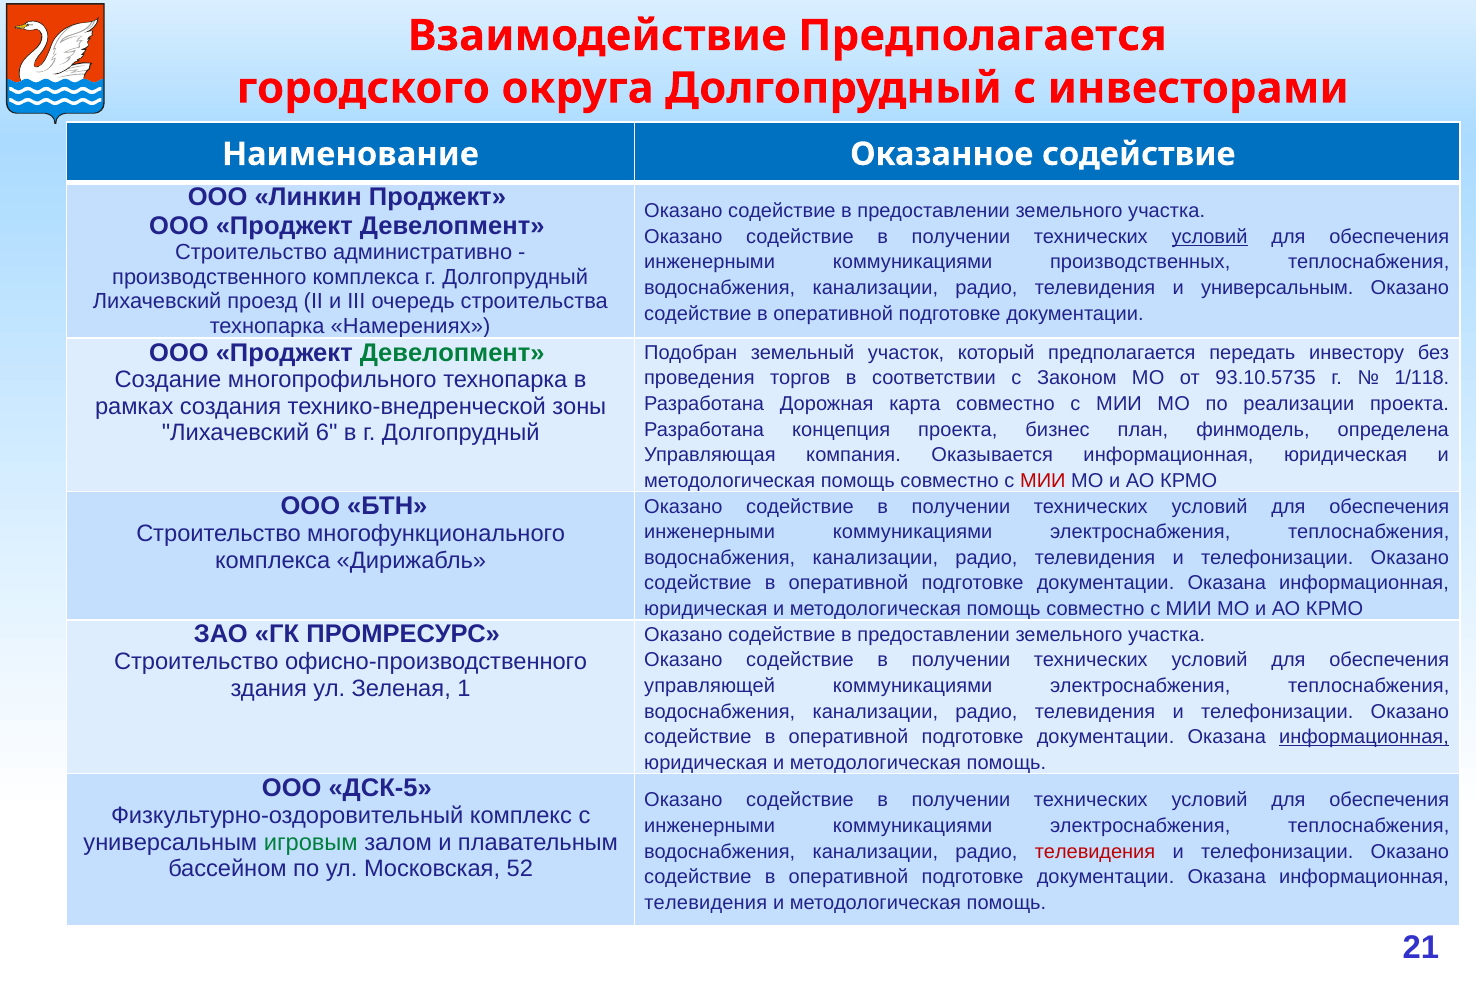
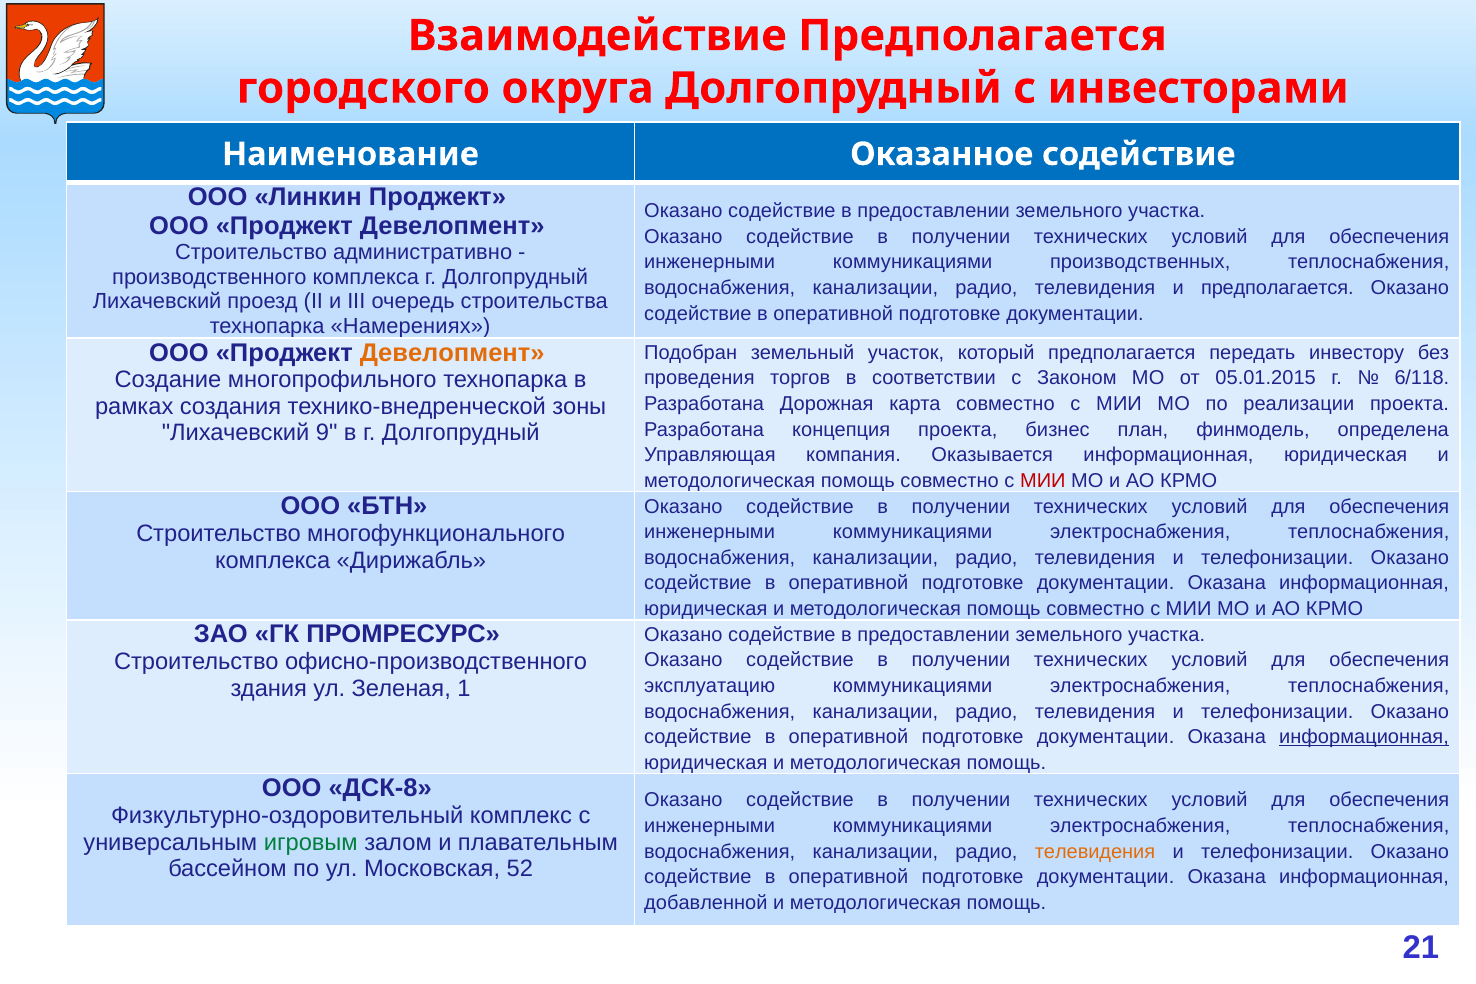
условий underline: present -> none (1210, 237)
и универсальным: универсальным -> предполагается (1277, 288)
Девелопмент colour: green -> orange (452, 353)
93.10.5735: 93.10.5735 -> 05.01.2015 (1266, 378)
1/118: 1/118 -> 6/118 (1422, 378)
6: 6 -> 9 (327, 433)
управляющей: управляющей -> эксплуатацию (710, 686)
ДСК-5: ДСК-5 -> ДСК-8 (380, 788)
телевидения colour: red -> orange (1095, 852)
телевидения: телевидения -> добавленной (706, 903)
